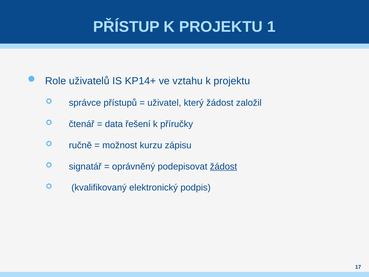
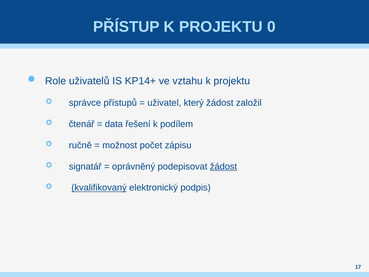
1: 1 -> 0 (271, 27)
příručky: příručky -> podílem (177, 124)
kurzu: kurzu -> počet (151, 145)
kvalifikovaný underline: none -> present (99, 188)
